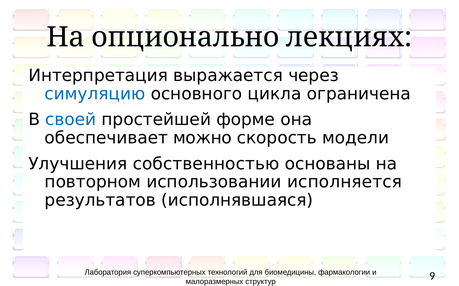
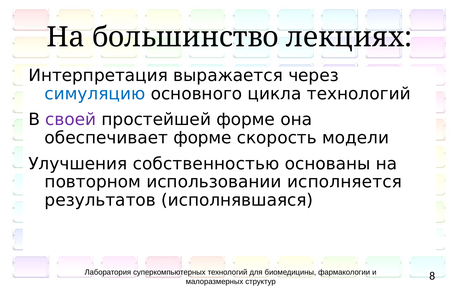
опционально: опционально -> большинство (185, 37)
цикла ограничена: ограничена -> технологий (359, 94)
своей colour: blue -> purple (71, 120)
обеспечивает можно: можно -> форме (202, 138)
9: 9 -> 8 (432, 276)
